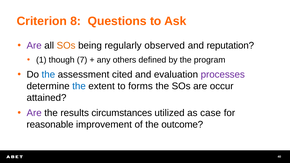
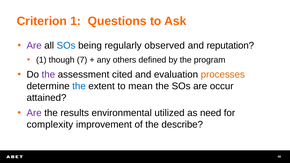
Criterion 8: 8 -> 1 (76, 21)
SOs colour: orange -> blue (66, 46)
the colour: blue -> purple (48, 75)
processes colour: purple -> orange (223, 75)
forms: forms -> mean (141, 86)
circumstances: circumstances -> environmental (122, 113)
case: case -> need (211, 113)
reasonable: reasonable -> complexity (50, 125)
outcome: outcome -> describe (182, 125)
